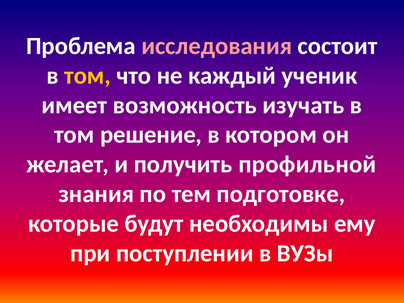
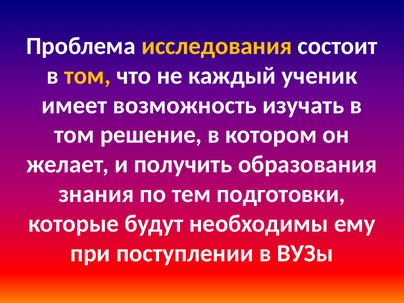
исследования colour: pink -> yellow (217, 46)
профильной: профильной -> образования (308, 164)
подготовке: подготовке -> подготовки (281, 194)
